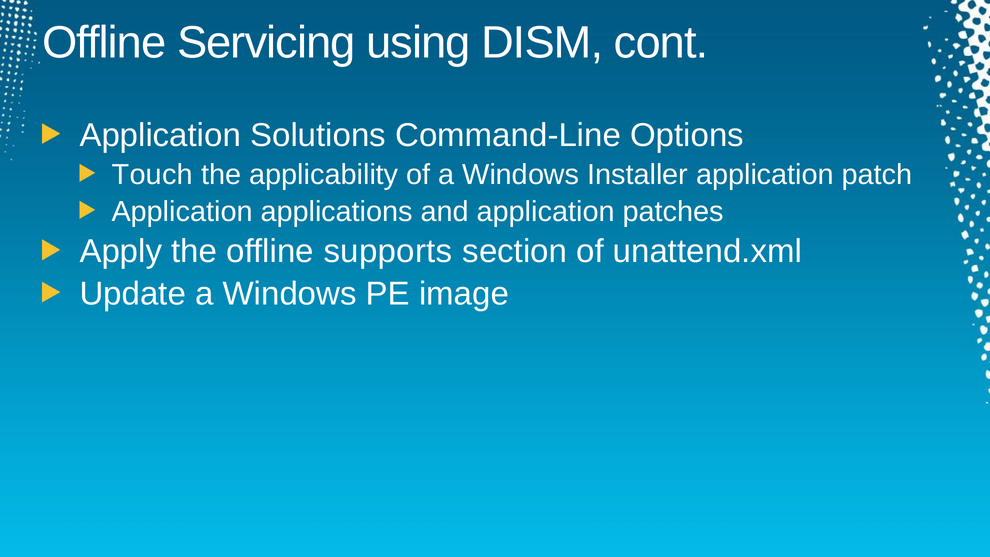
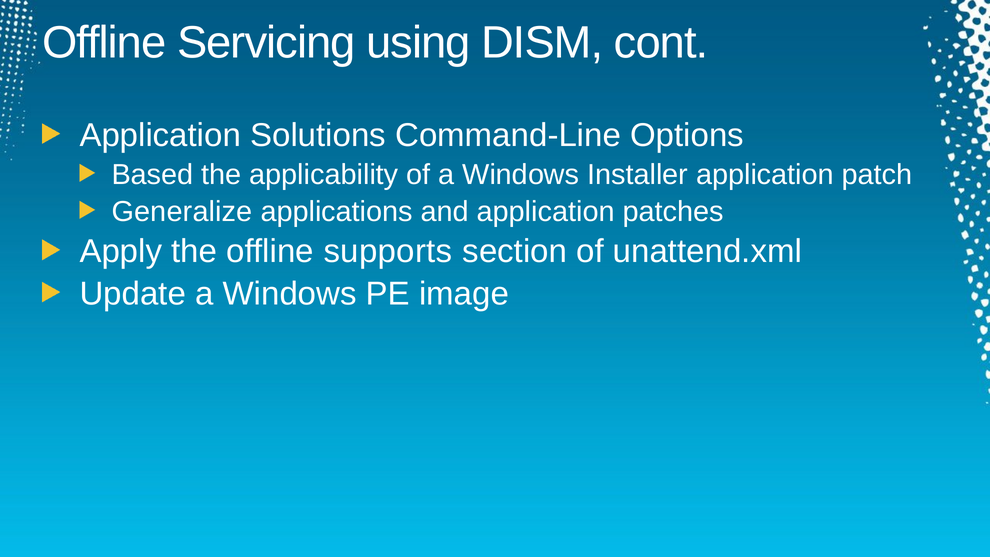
Touch: Touch -> Based (153, 175)
Application: Application -> Generalize (182, 211)
